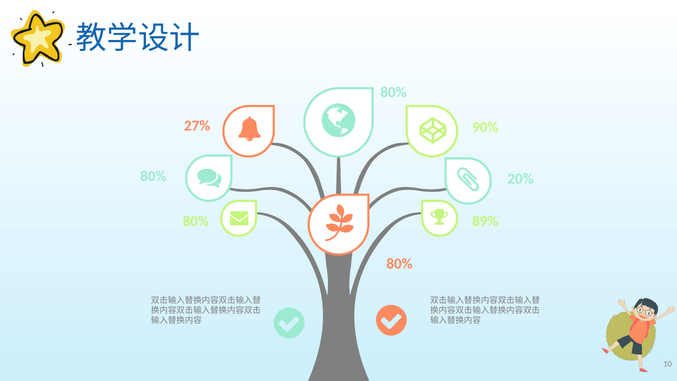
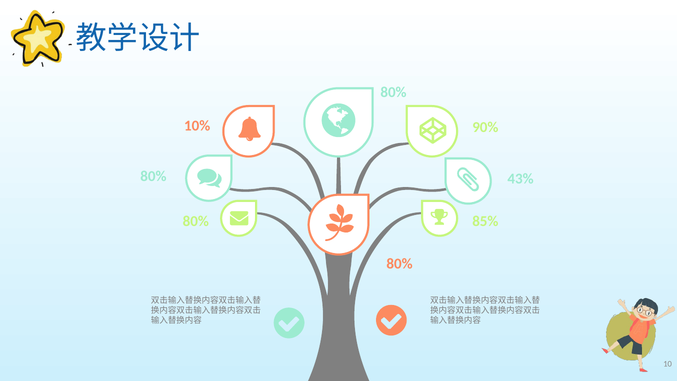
27%: 27% -> 10% (197, 126)
20%: 20% -> 43% (521, 179)
89%: 89% -> 85% (485, 221)
